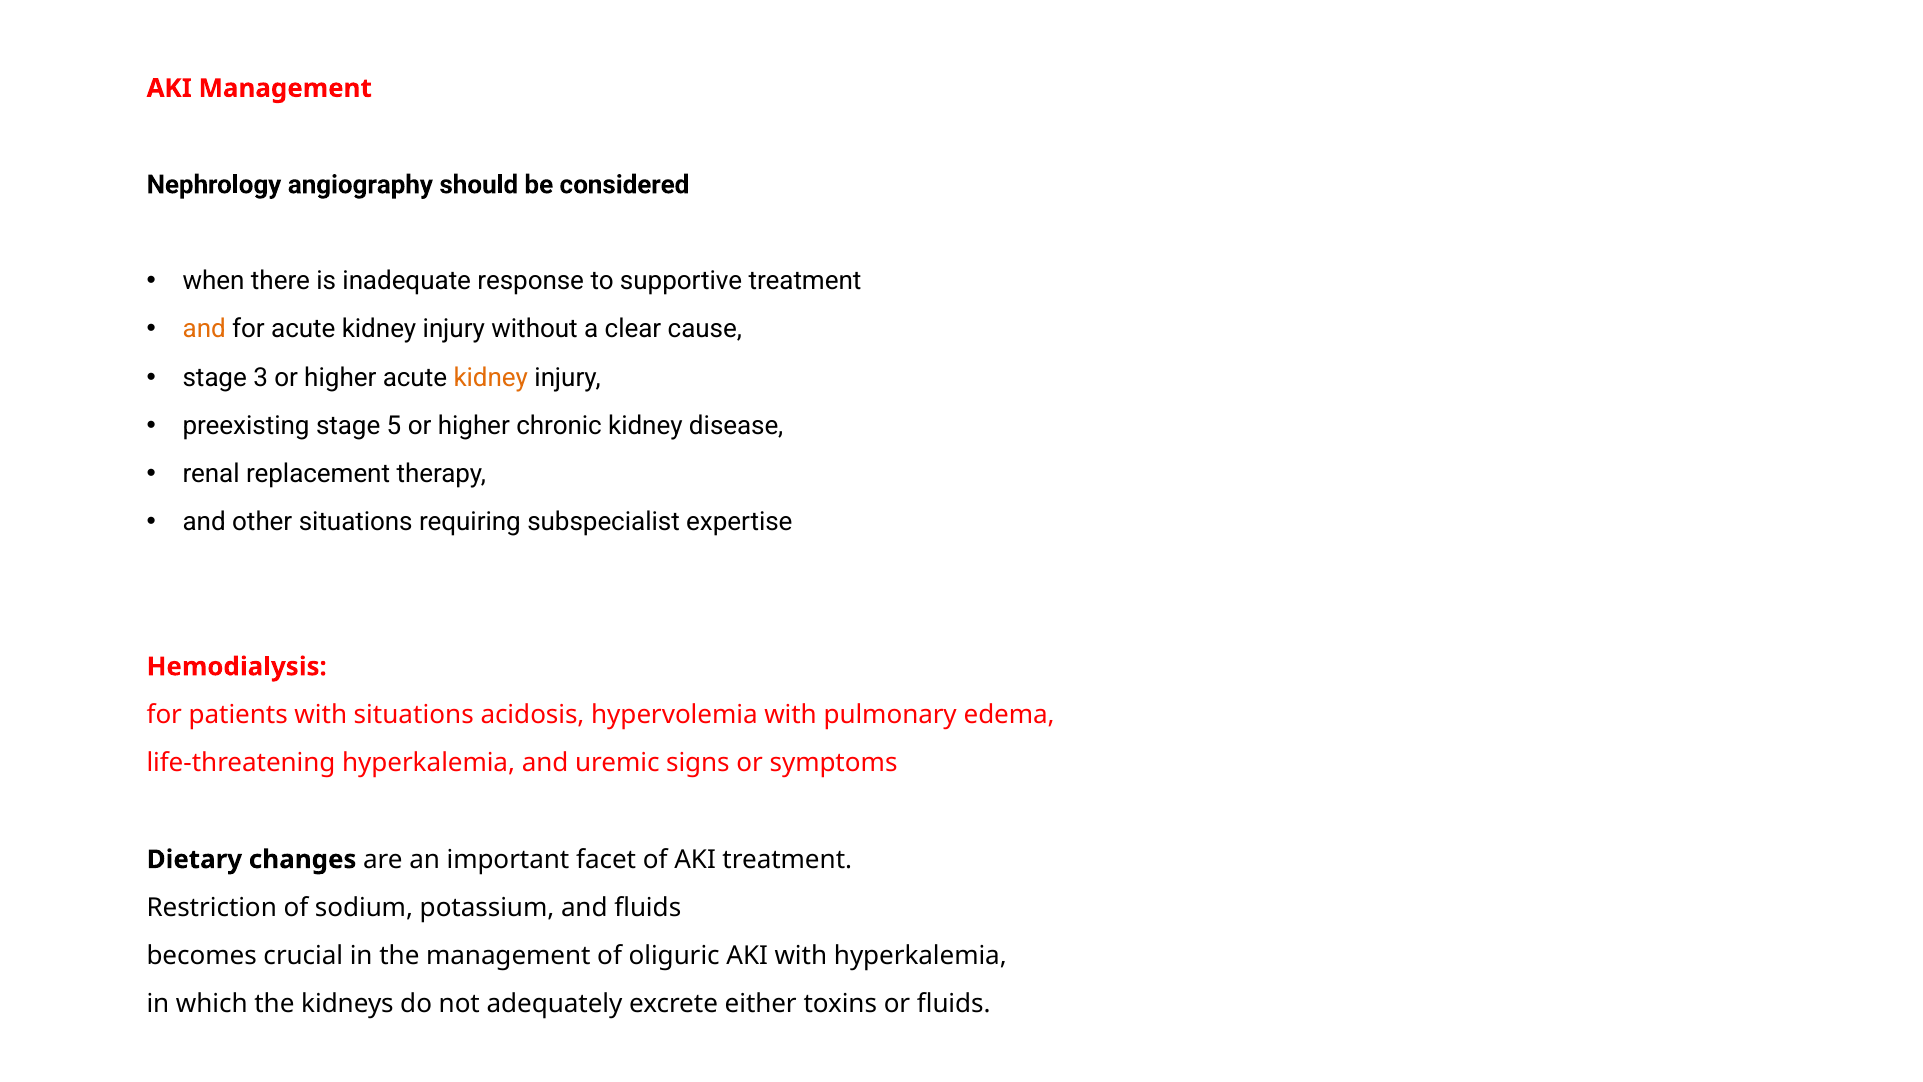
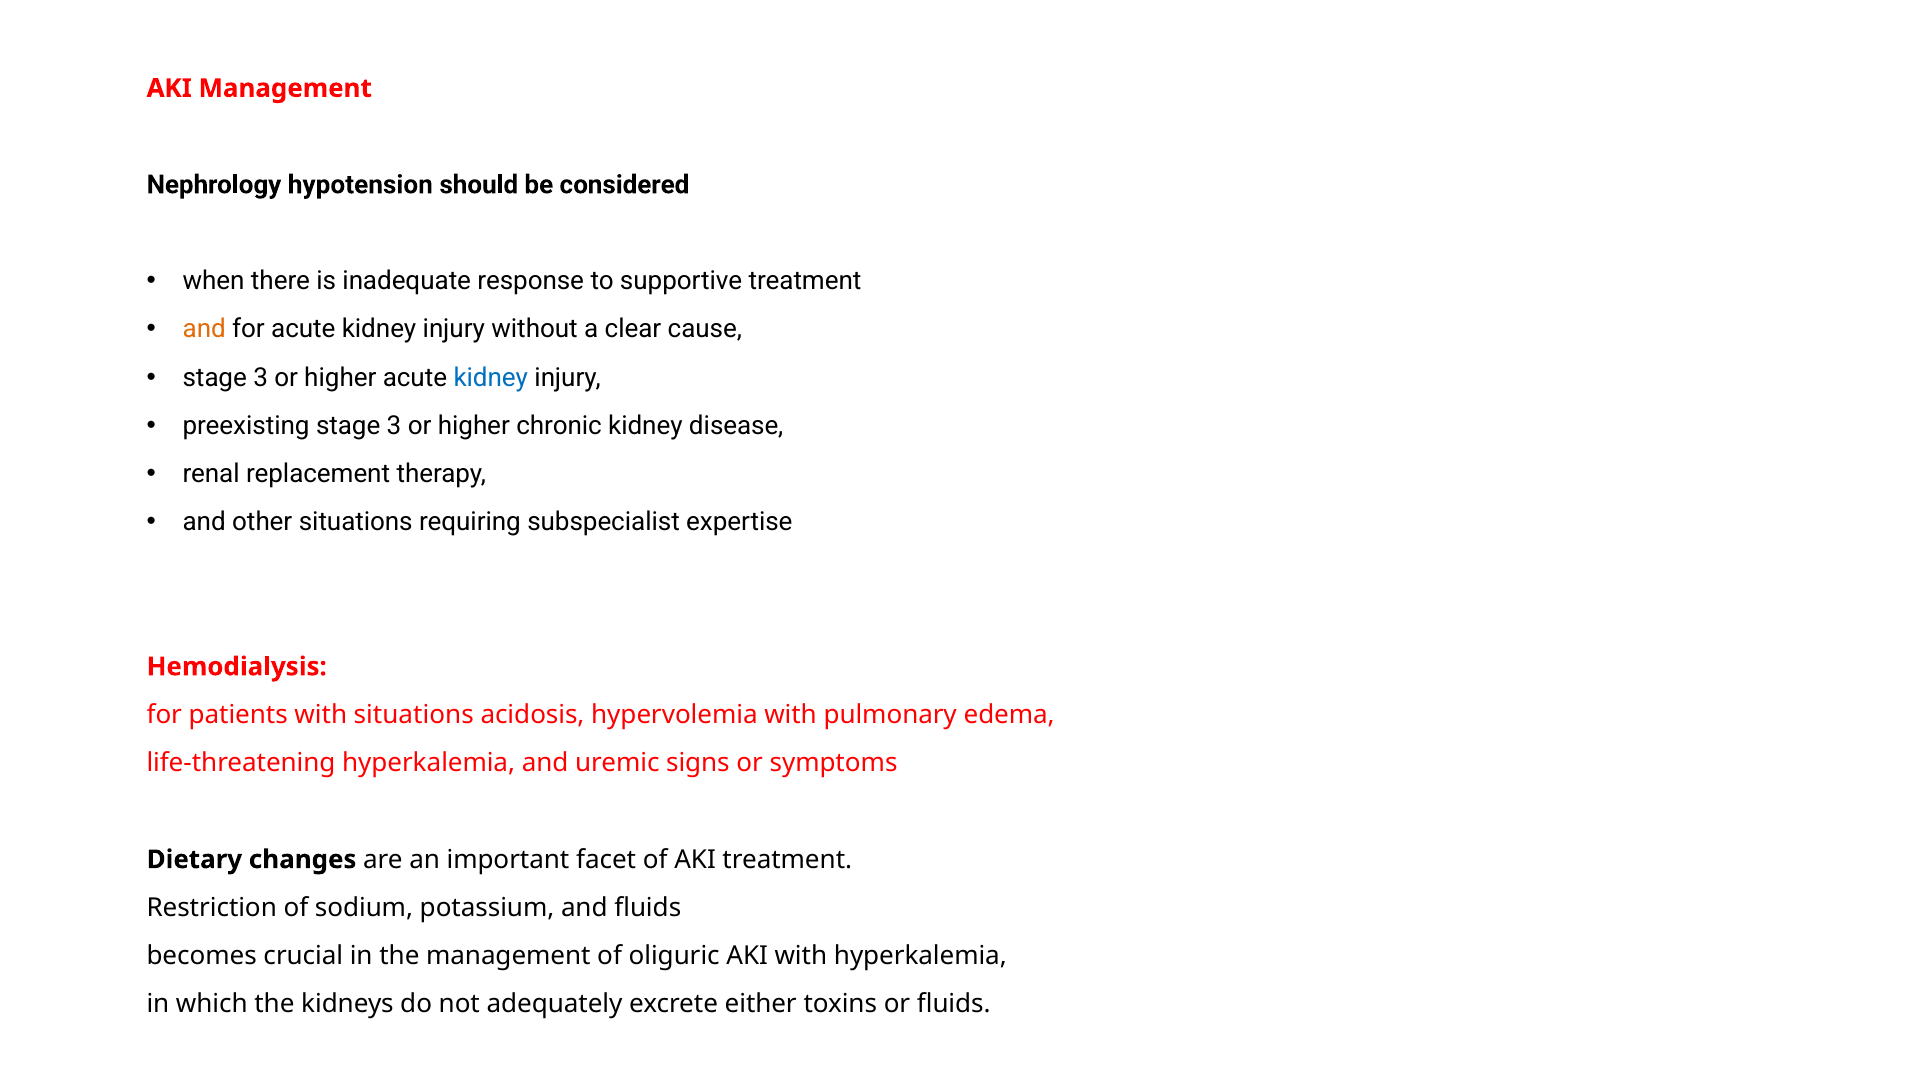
angiography: angiography -> hypotension (360, 185)
kidney colour: orange -> blue (491, 377)
preexisting stage 5: 5 -> 3 (394, 426)
